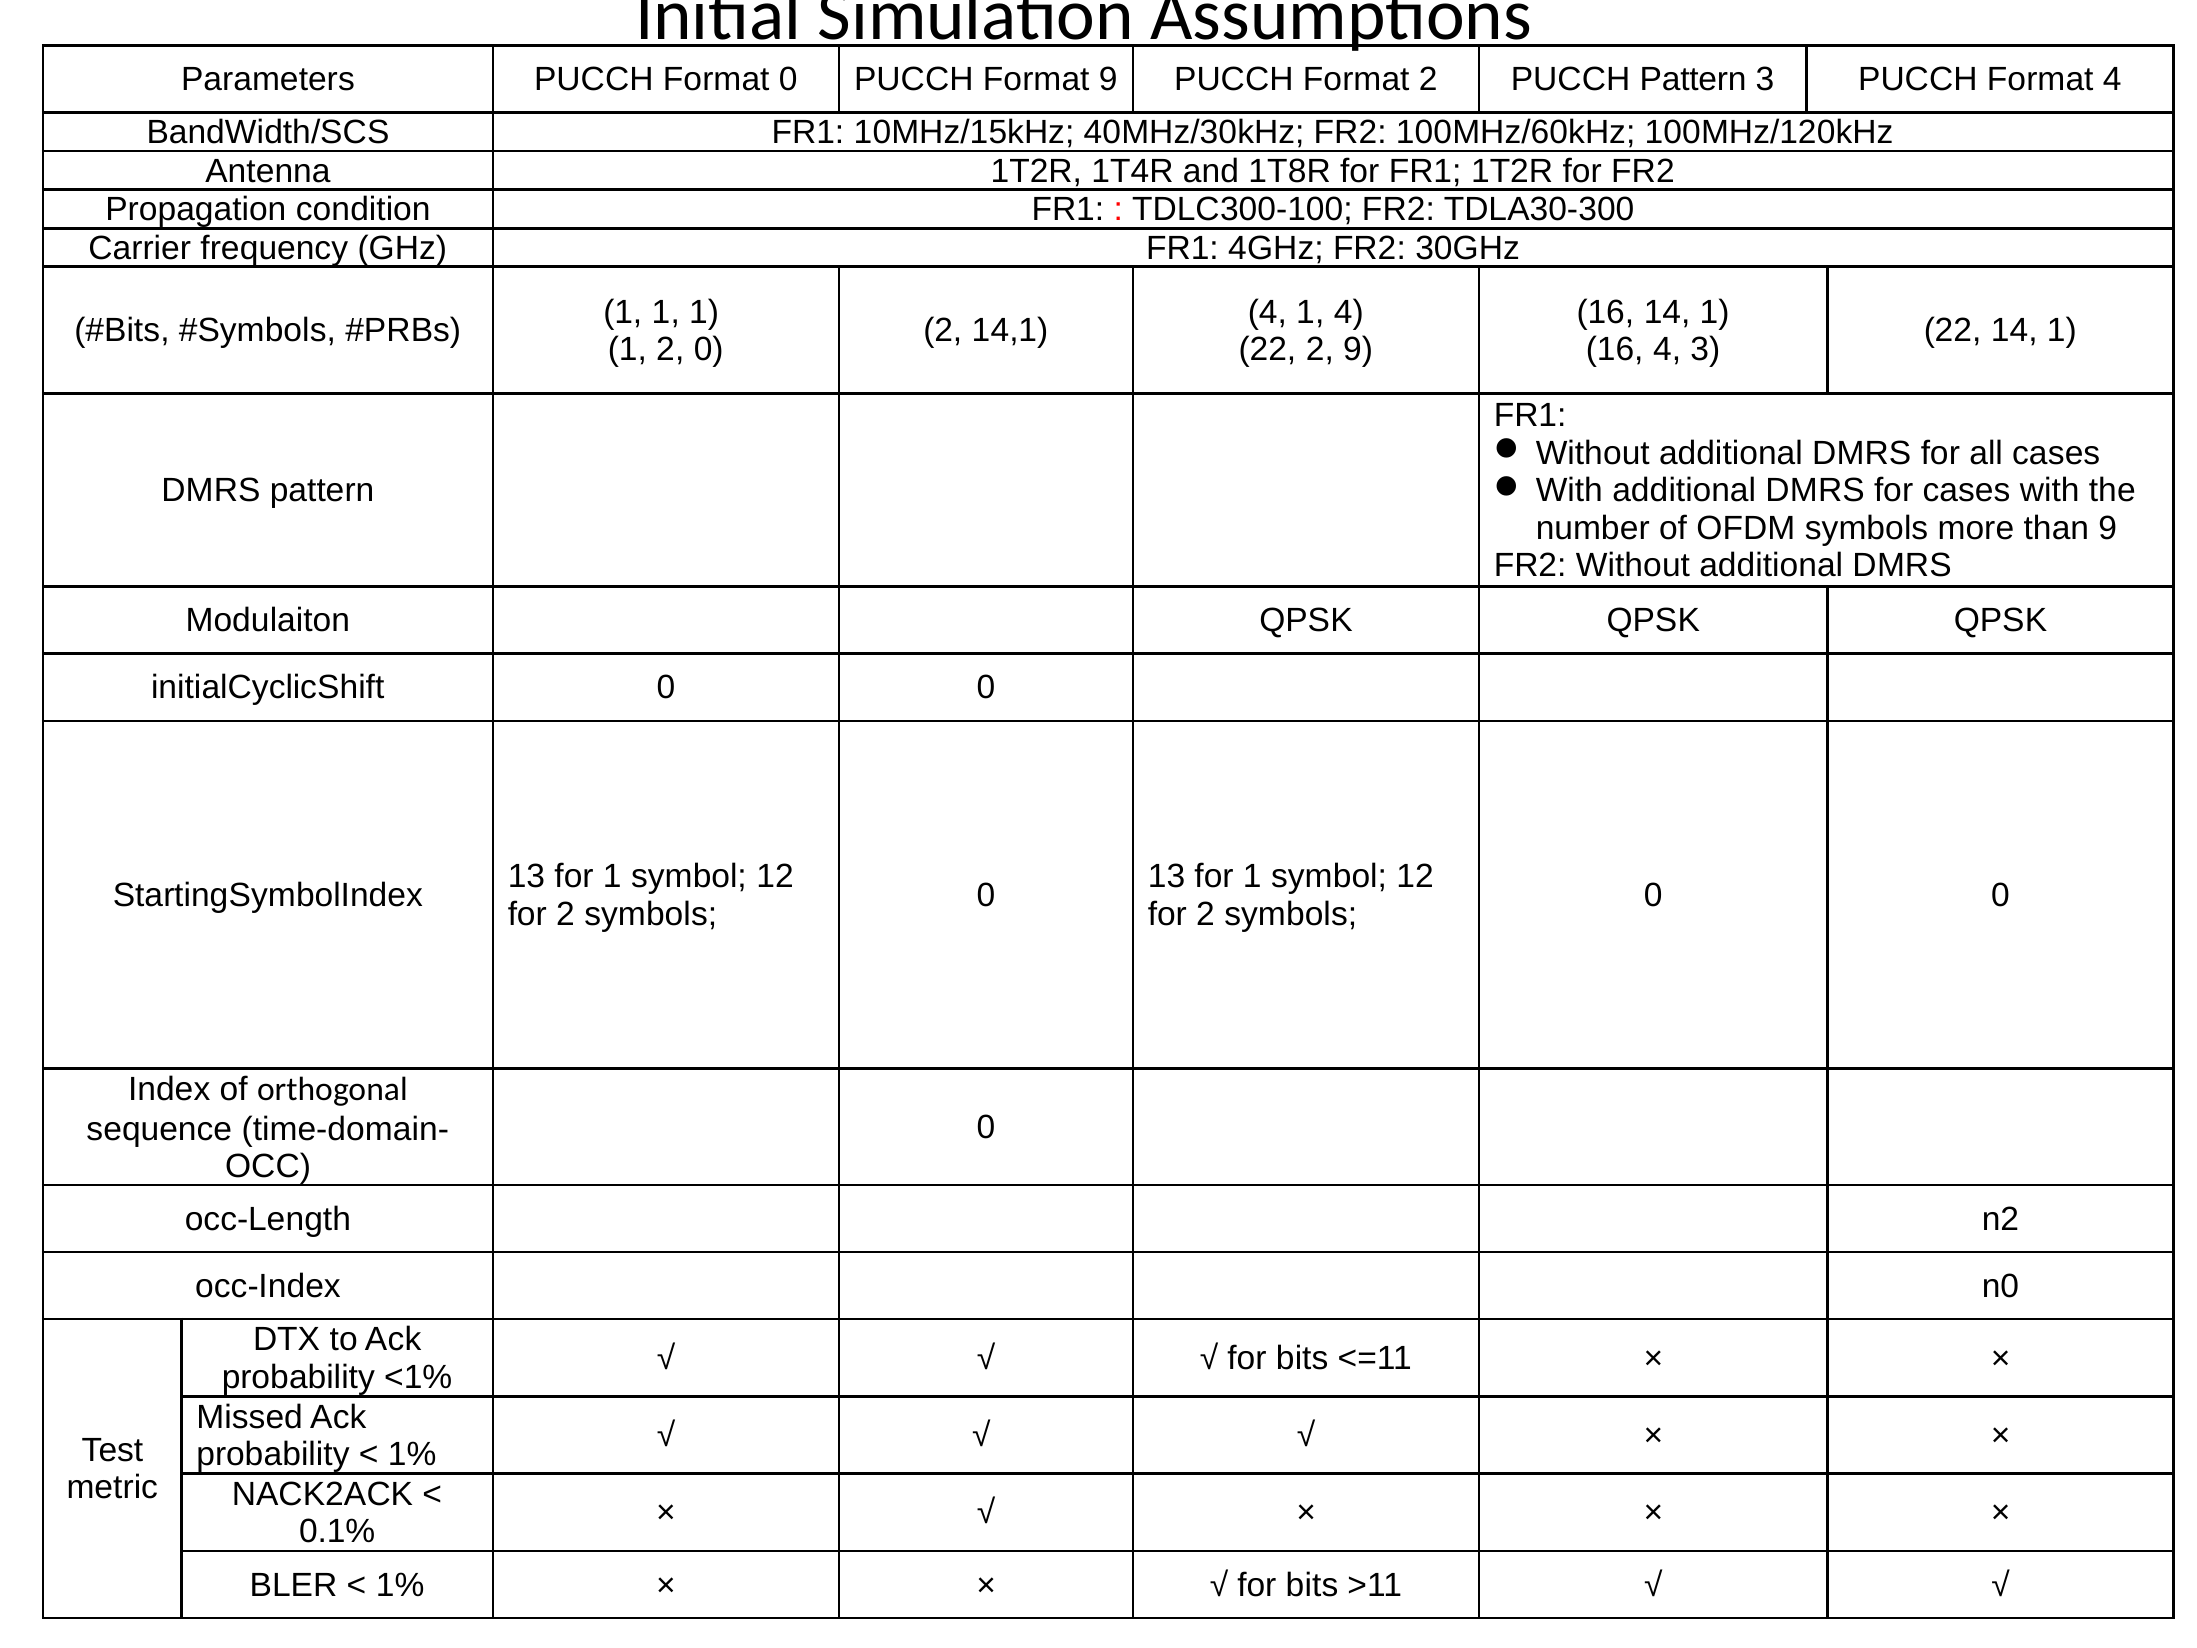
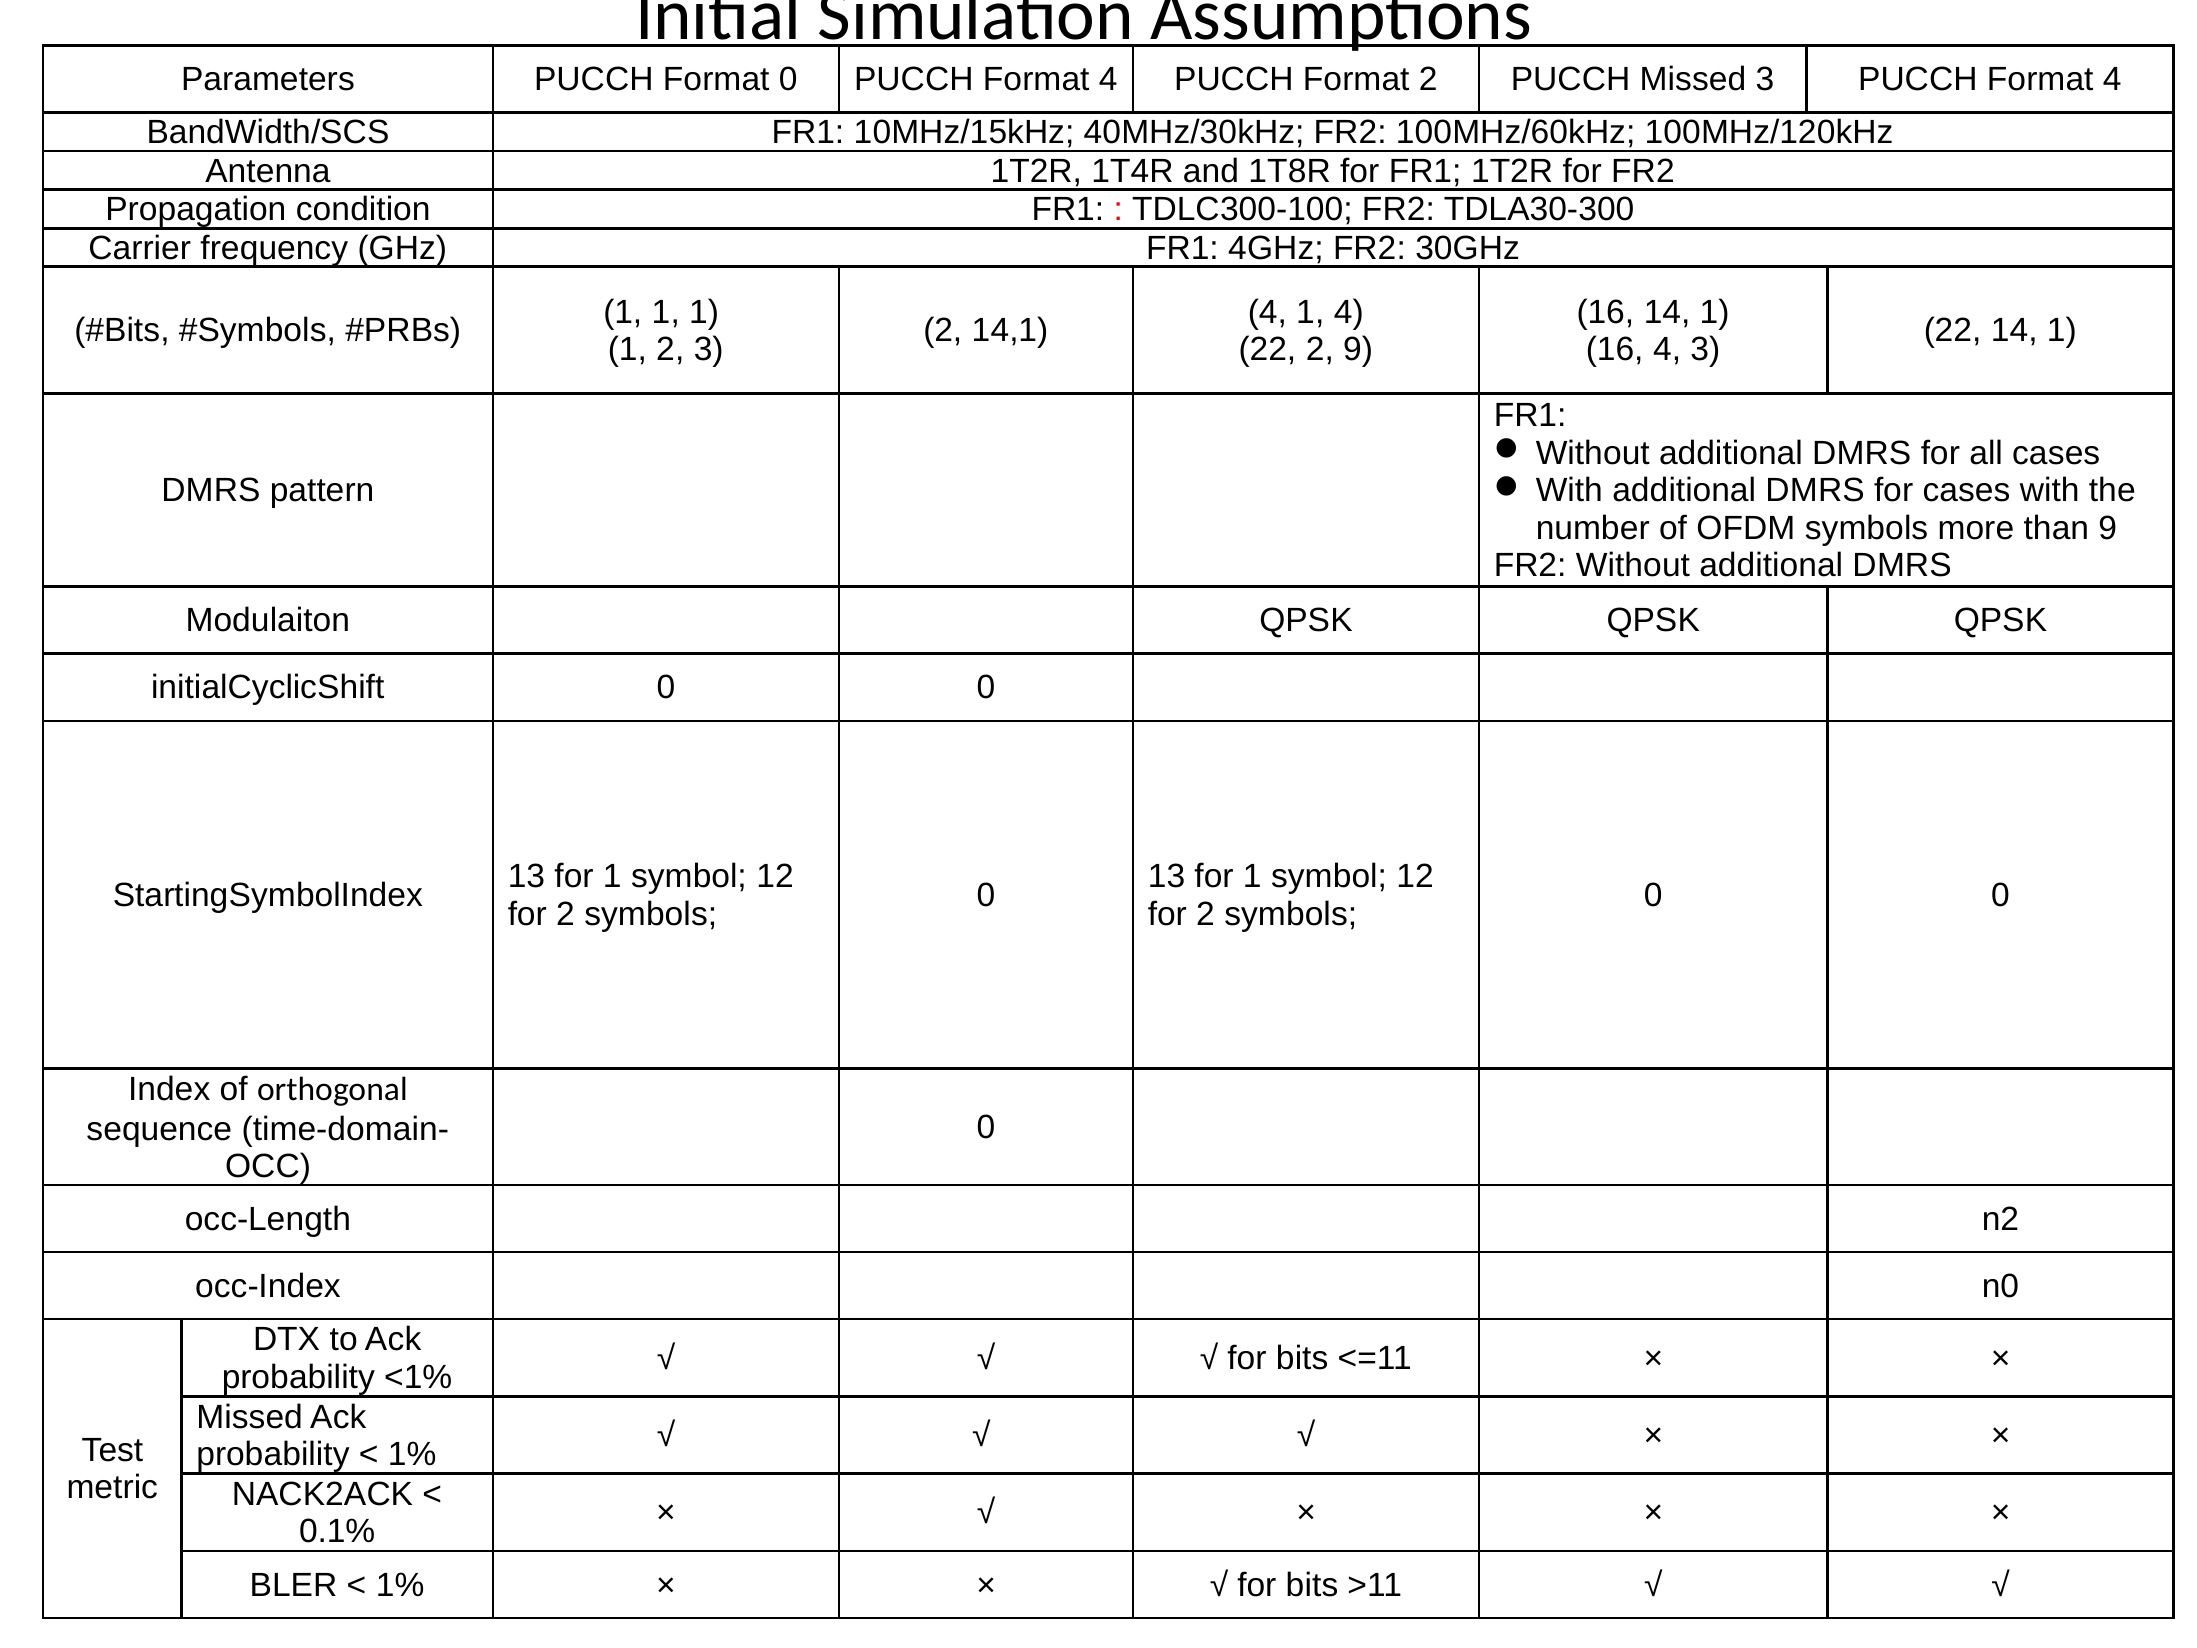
0 PUCCH Format 9: 9 -> 4 (1108, 79)
PUCCH Pattern: Pattern -> Missed (1693, 79)
2 0: 0 -> 3 (709, 349)
